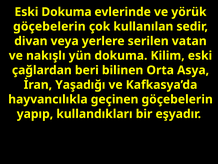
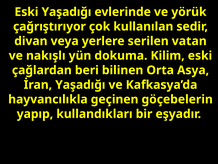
Eski Dokuma: Dokuma -> Yaşadığı (66, 12)
göçebelerin: göçebelerin -> çağrıştırıyor (49, 26)
